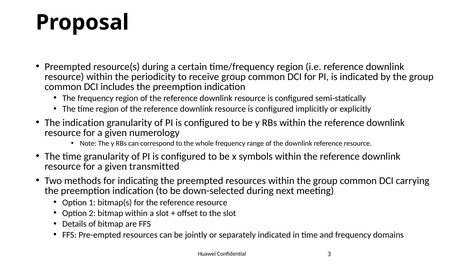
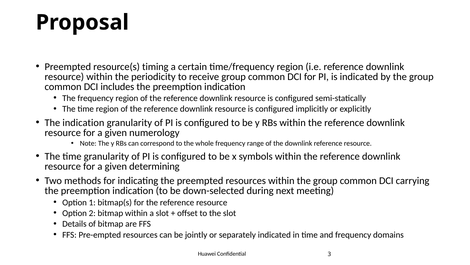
resource(s during: during -> timing (155, 66)
transmitted: transmitted -> determining (154, 166)
